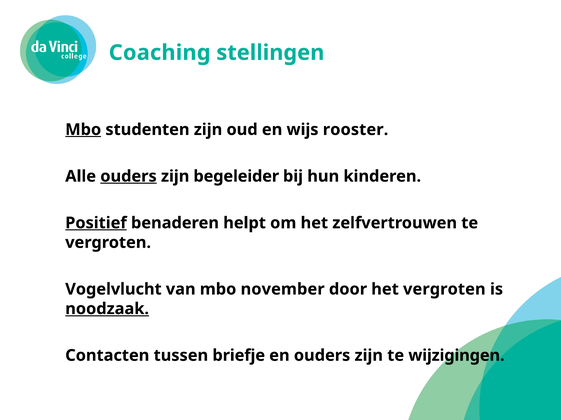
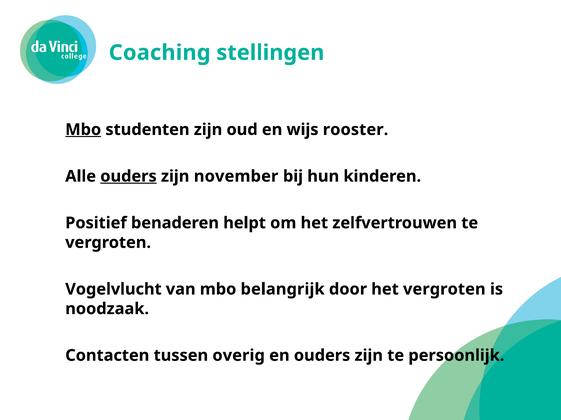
begeleider: begeleider -> november (236, 177)
Positief underline: present -> none (96, 223)
november: november -> belangrijk (283, 290)
noodzaak underline: present -> none (107, 309)
briefje: briefje -> overig (239, 356)
wijzigingen: wijzigingen -> persoonlijk (456, 356)
